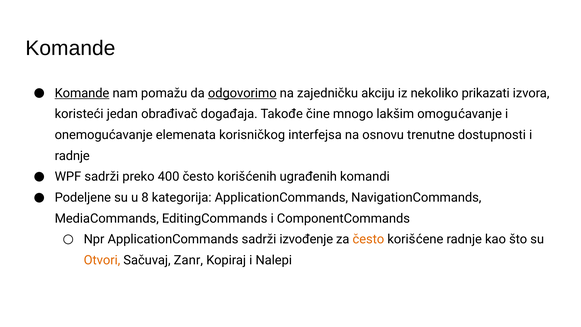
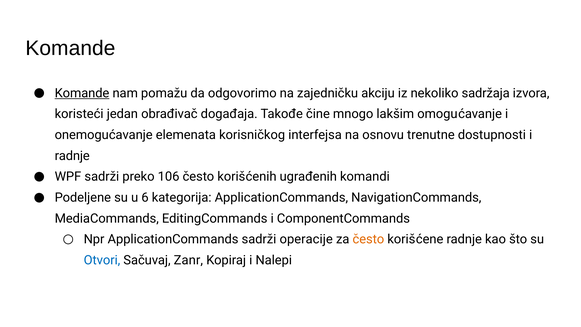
odgovorimo underline: present -> none (242, 93)
prikazati: prikazati -> sadržaja (486, 93)
400: 400 -> 106 (169, 177)
8: 8 -> 6 (145, 197)
izvođenje: izvođenje -> operacije (306, 239)
Otvori colour: orange -> blue (102, 260)
